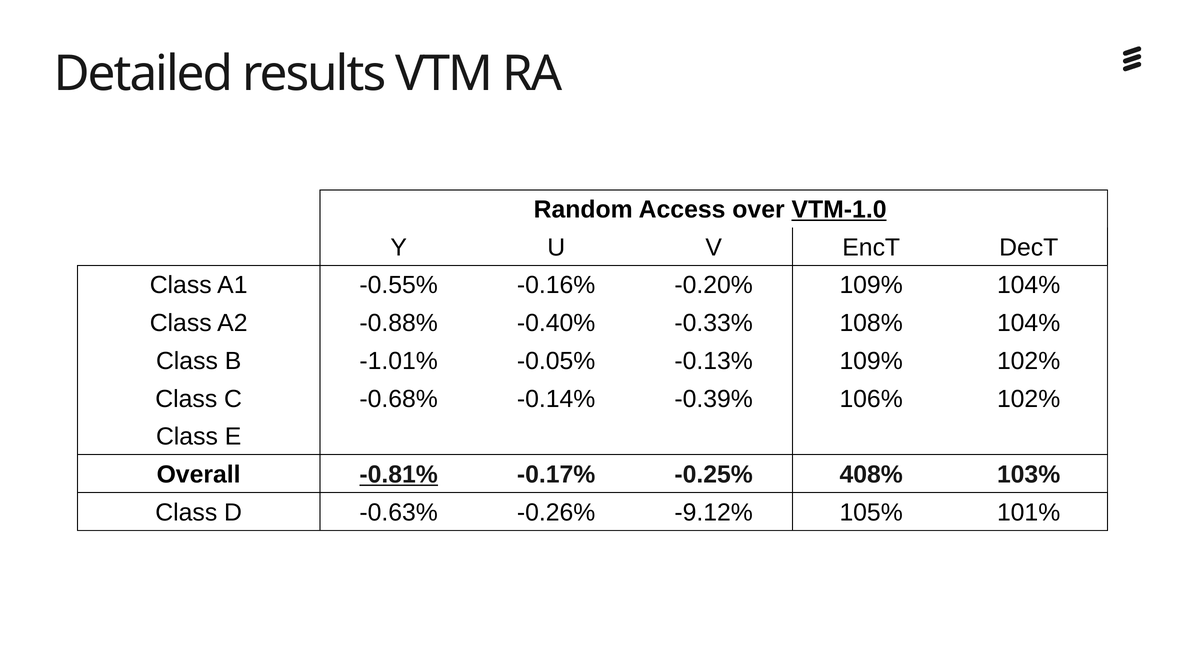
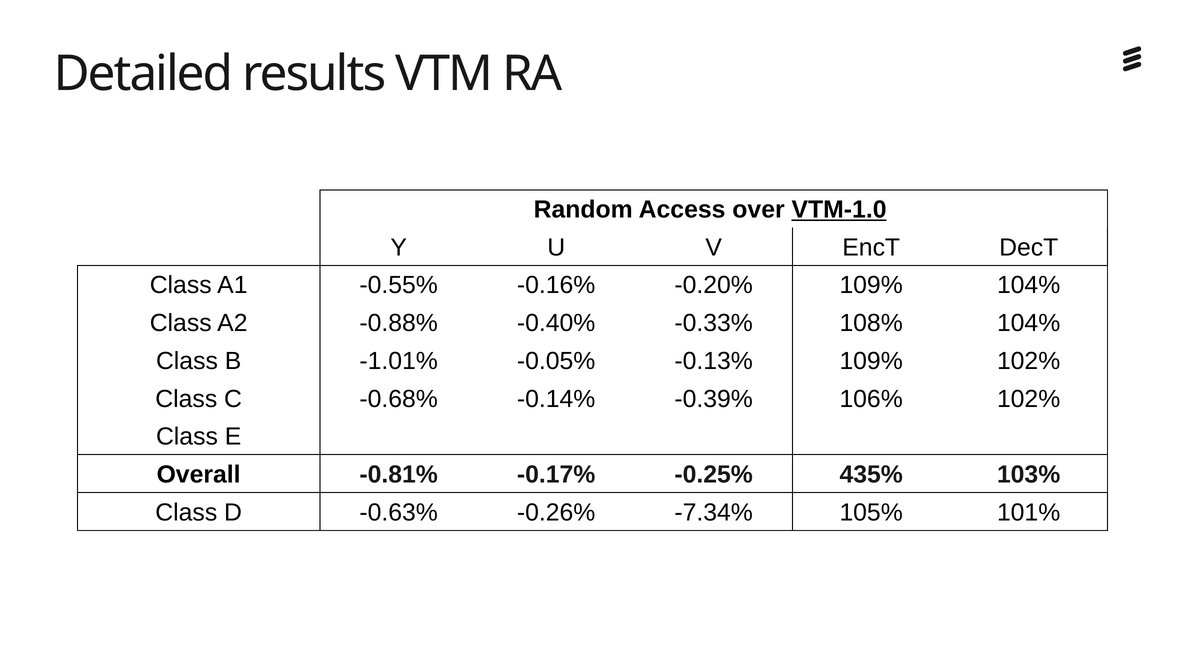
-0.81% underline: present -> none (399, 475)
408%: 408% -> 435% (871, 475)
-9.12%: -9.12% -> -7.34% (714, 513)
